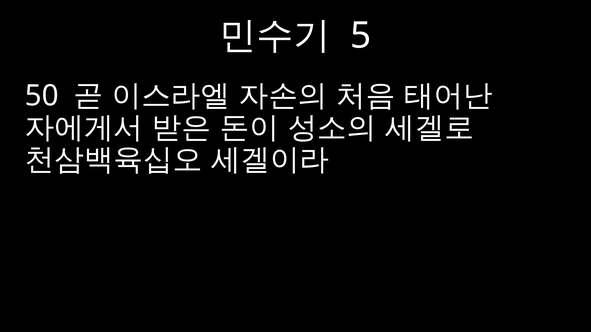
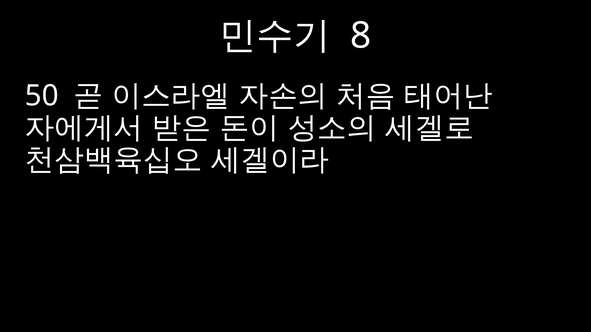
5: 5 -> 8 (361, 36)
